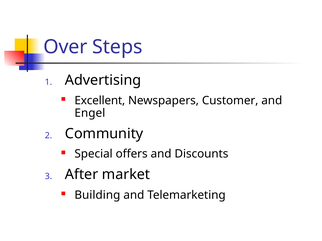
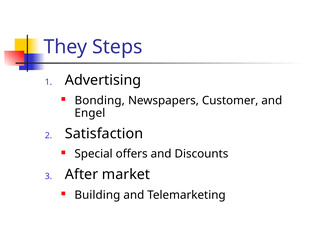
Over: Over -> They (65, 47)
Excellent: Excellent -> Bonding (100, 101)
Community: Community -> Satisfaction (104, 134)
